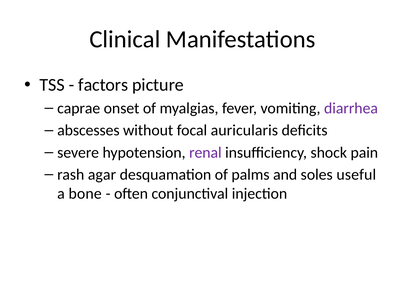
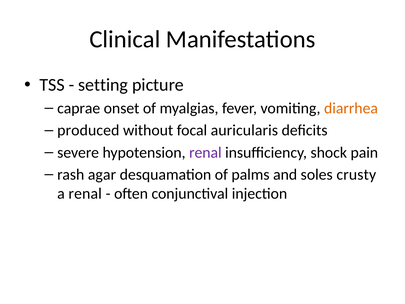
factors: factors -> setting (103, 85)
diarrhea colour: purple -> orange (351, 108)
abscesses: abscesses -> produced (88, 130)
useful: useful -> crusty (356, 174)
a bone: bone -> renal (85, 193)
